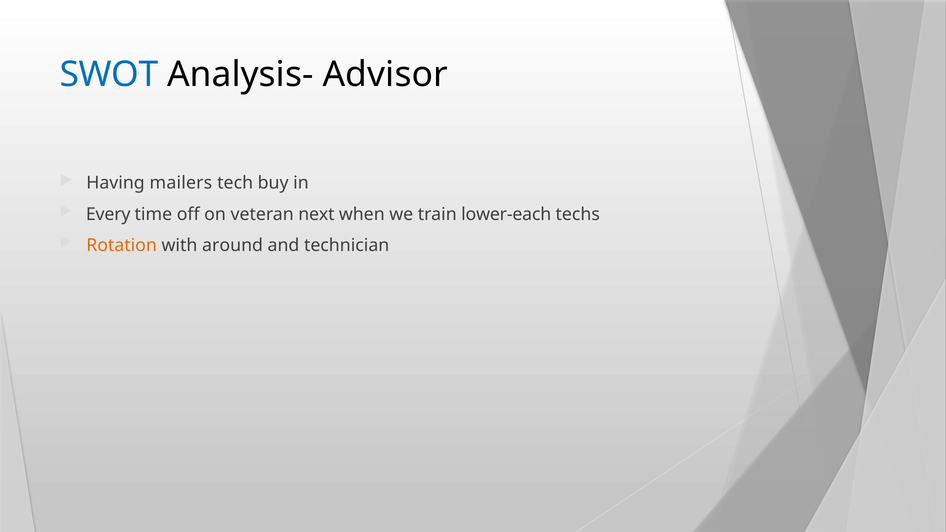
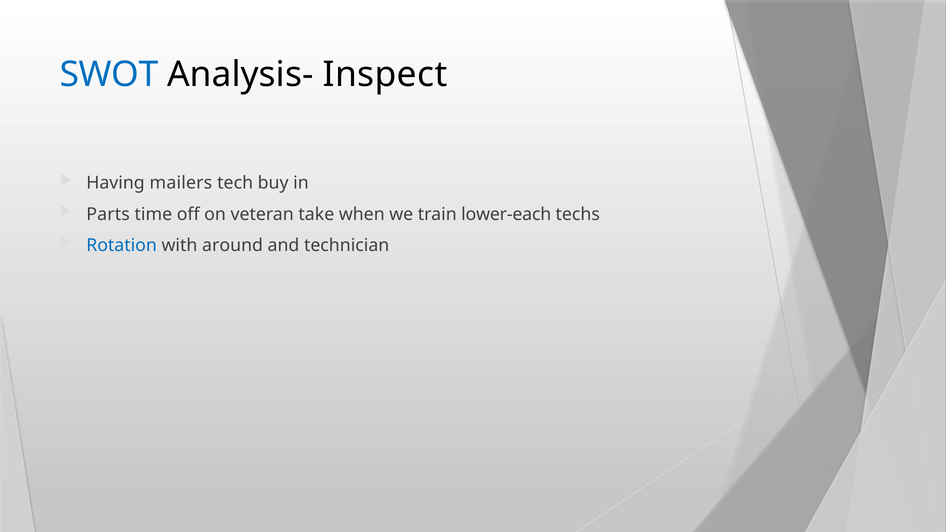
Advisor: Advisor -> Inspect (385, 75)
Every: Every -> Parts (108, 214)
next: next -> take (316, 214)
Rotation colour: orange -> blue (122, 245)
